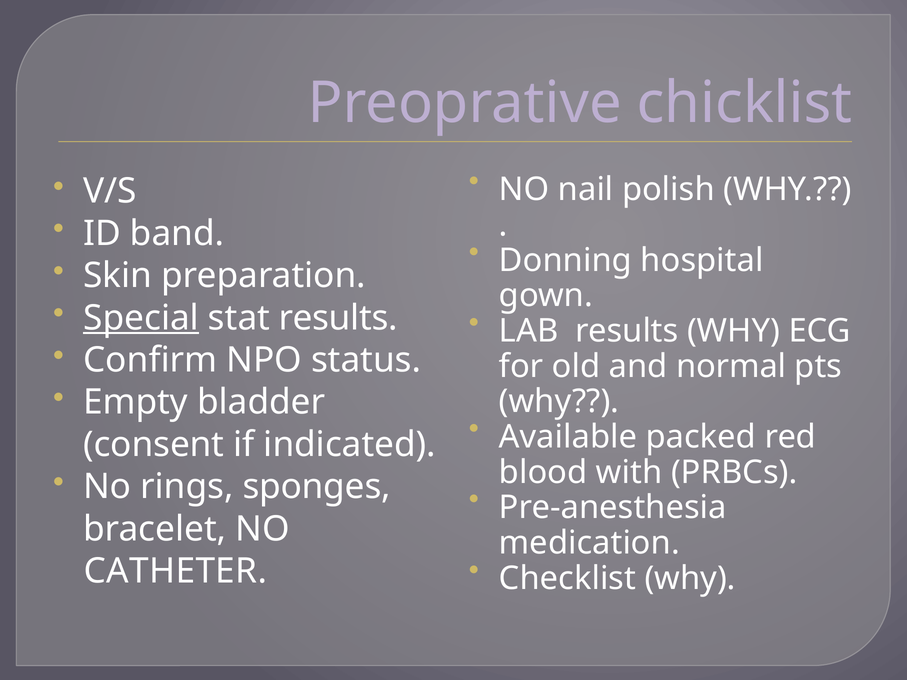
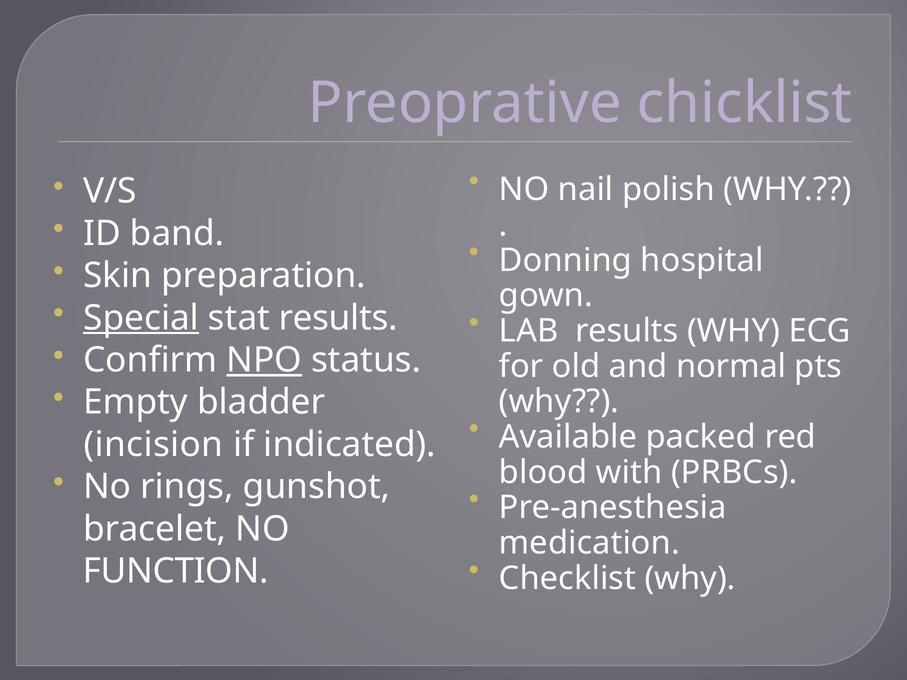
NPO underline: none -> present (264, 360)
consent: consent -> incision (153, 445)
sponges: sponges -> gunshot (317, 487)
CATHETER: CATHETER -> FUNCTION (176, 571)
